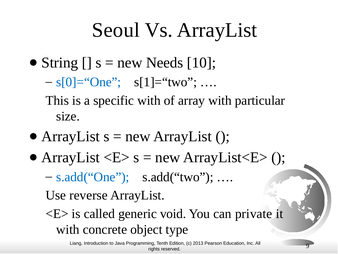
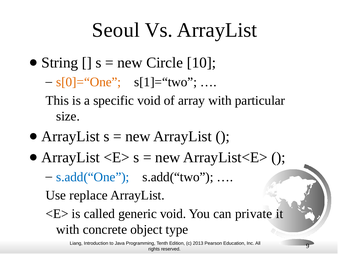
Needs: Needs -> Circle (165, 62)
s[0]=“One colour: blue -> orange (89, 82)
specific with: with -> void (149, 100)
reverse: reverse -> replace (89, 195)
